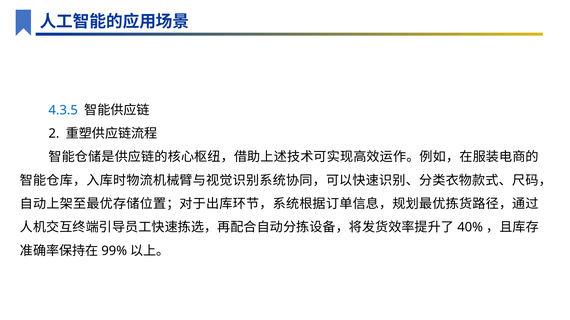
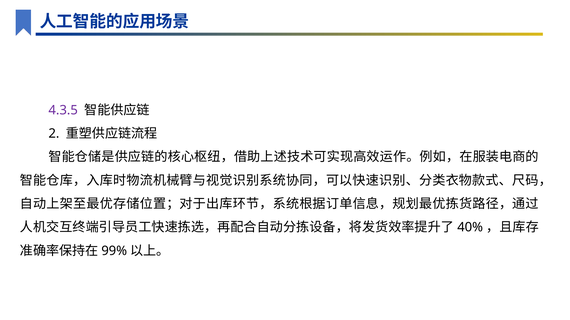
4.3.5 colour: blue -> purple (63, 110)
